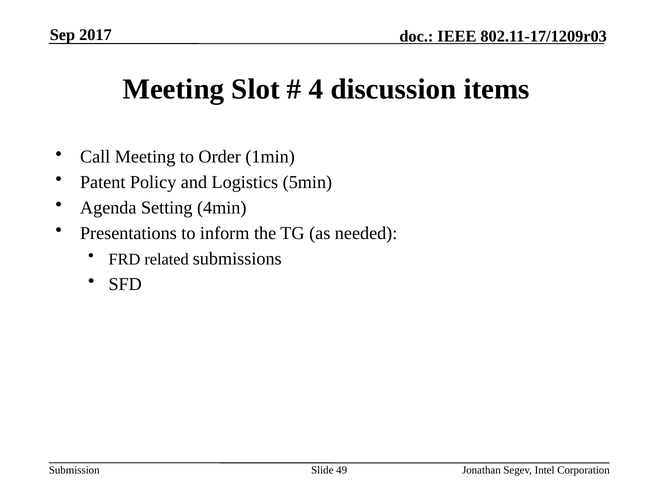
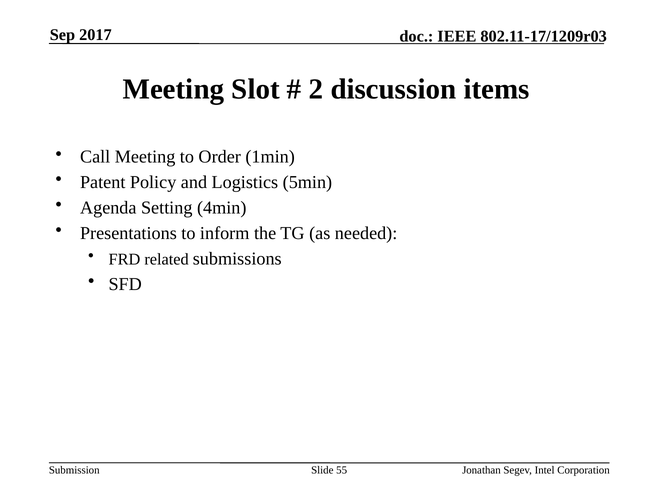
4: 4 -> 2 (316, 89)
49: 49 -> 55 (342, 470)
